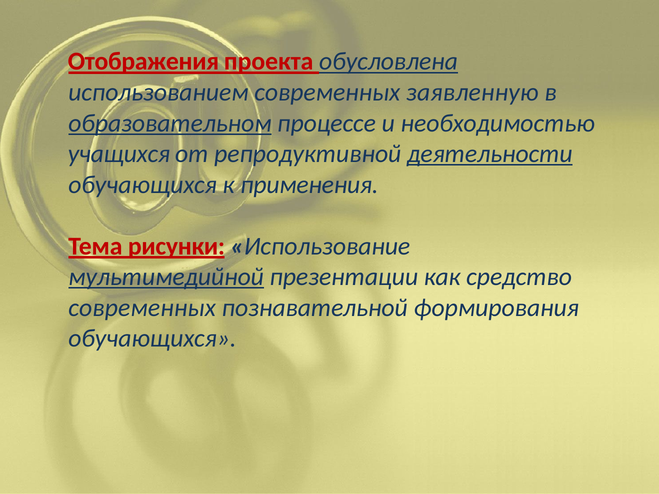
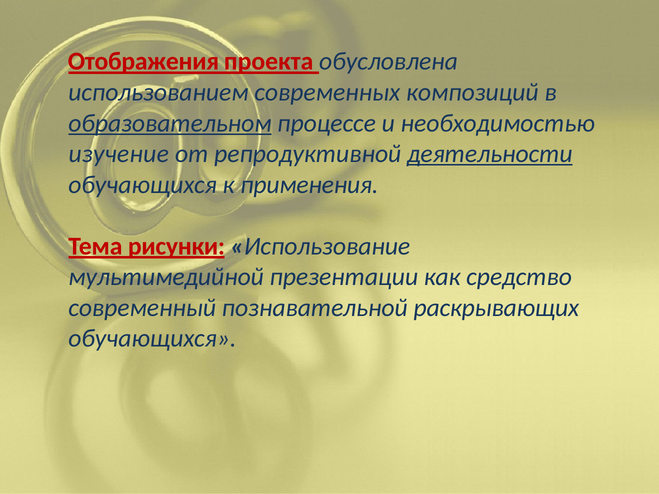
обусловлена underline: present -> none (388, 62)
заявленную: заявленную -> композиций (472, 92)
учащихся: учащихся -> изучение (119, 154)
мультимедийной underline: present -> none (166, 277)
современных: современных -> современный (142, 308)
формирования: формирования -> раскрывающих (496, 308)
